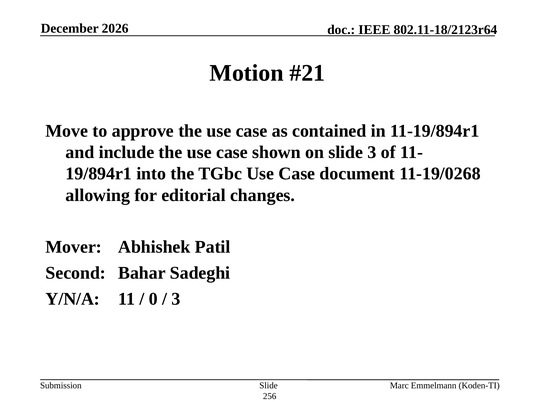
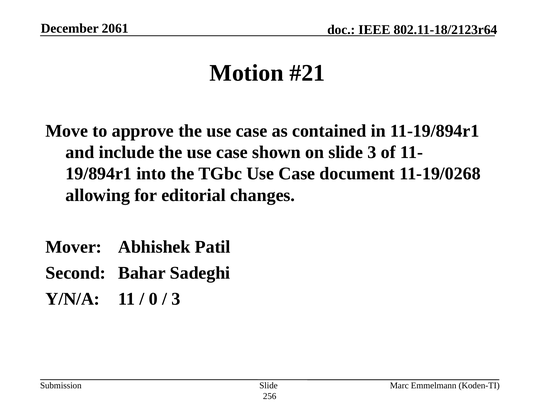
2026: 2026 -> 2061 (115, 28)
